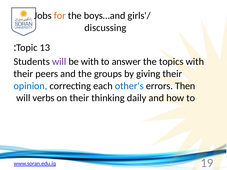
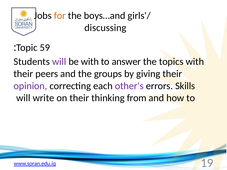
13: 13 -> 59 (45, 48)
opinion colour: blue -> purple (30, 86)
other's colour: blue -> purple (129, 86)
Then: Then -> Skills (185, 86)
verbs: verbs -> write (43, 98)
daily: daily -> from (137, 98)
